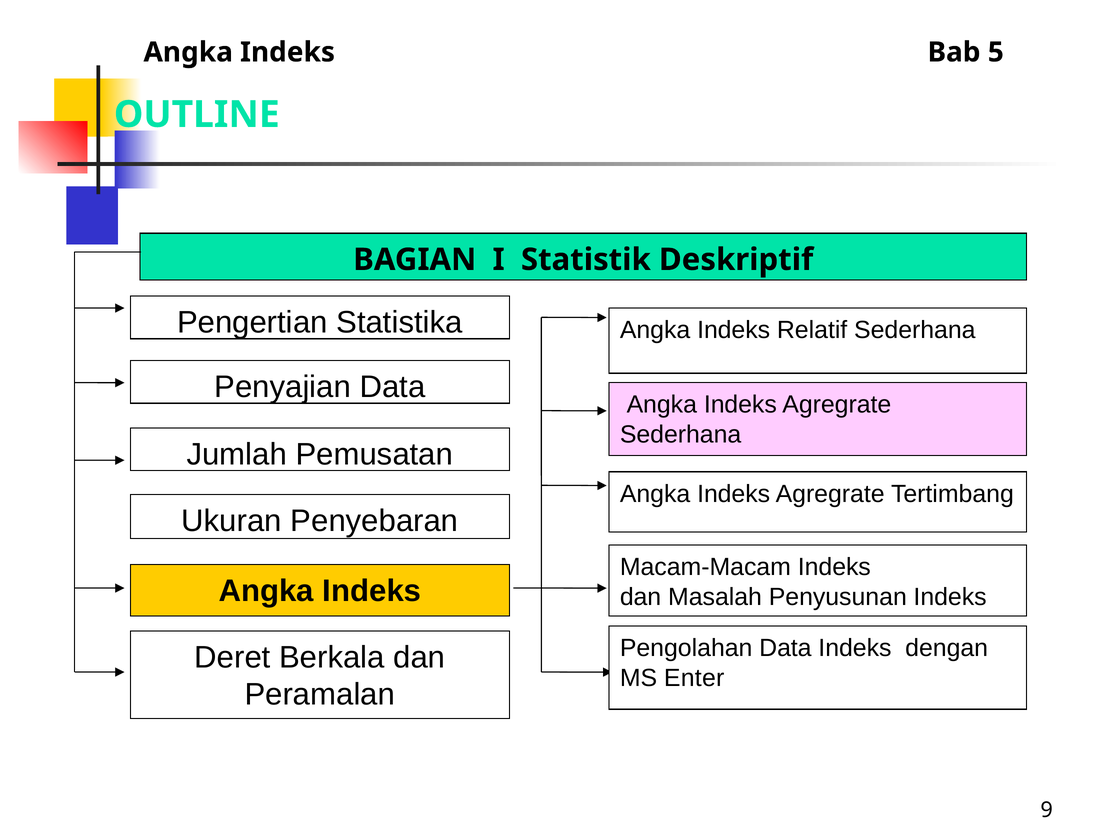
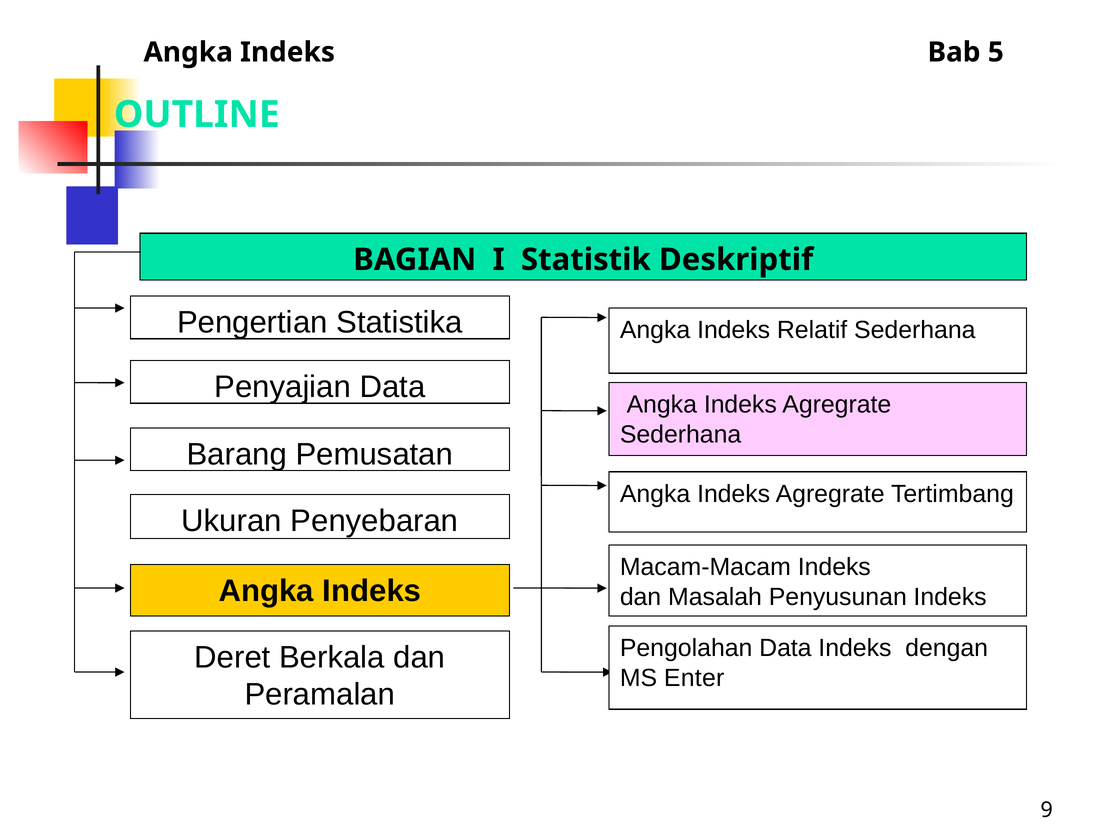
Jumlah: Jumlah -> Barang (237, 454)
